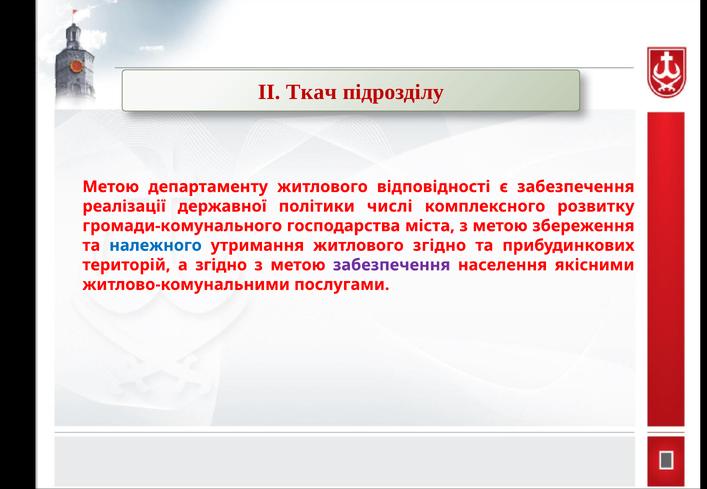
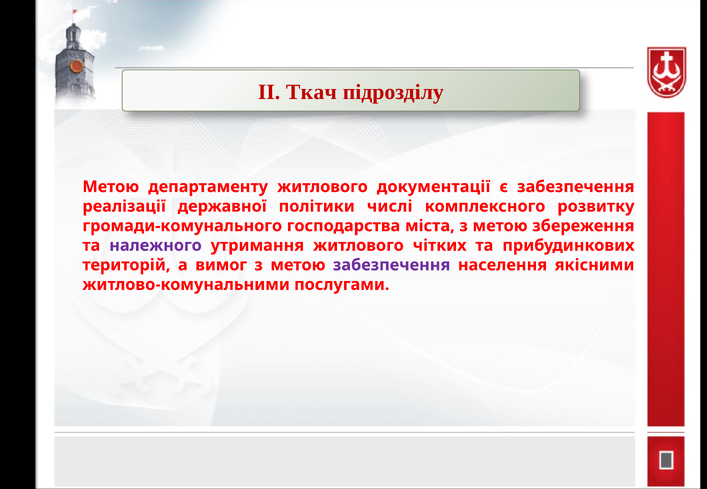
відповідності: відповідності -> документації (434, 187)
належного colour: blue -> purple (156, 246)
житлового згідно: згідно -> чітких (440, 246)
а згідно: згідно -> вимог (221, 265)
